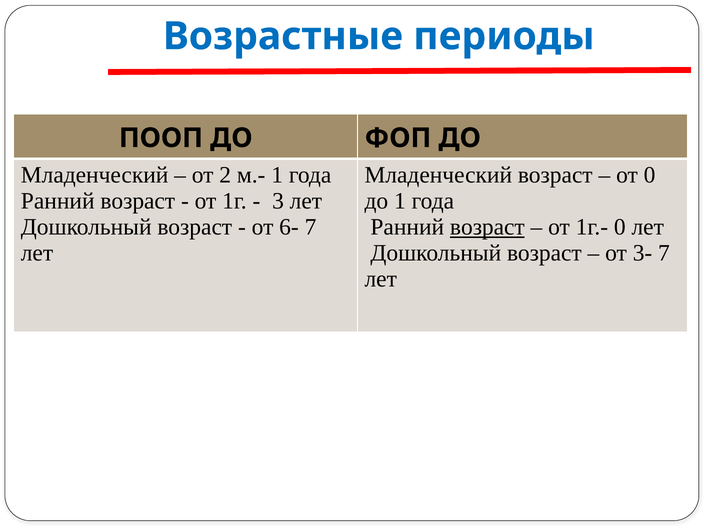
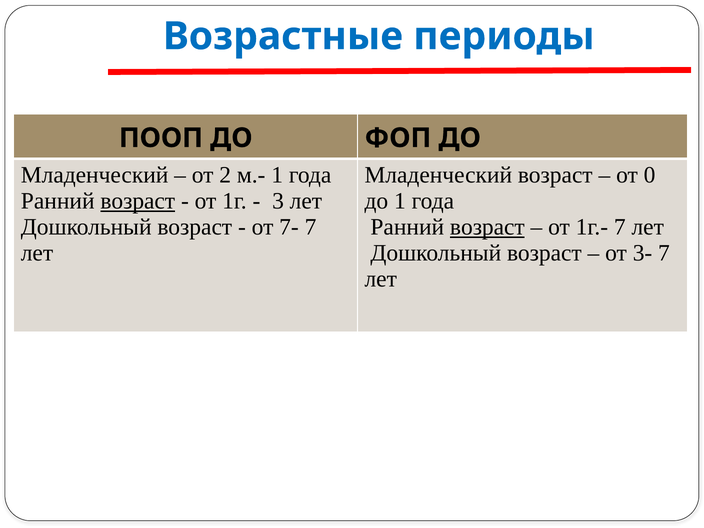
возраст underline: none -> present (138, 201)
6-: 6- -> 7- (289, 227)
1г.- 0: 0 -> 7 (620, 227)
